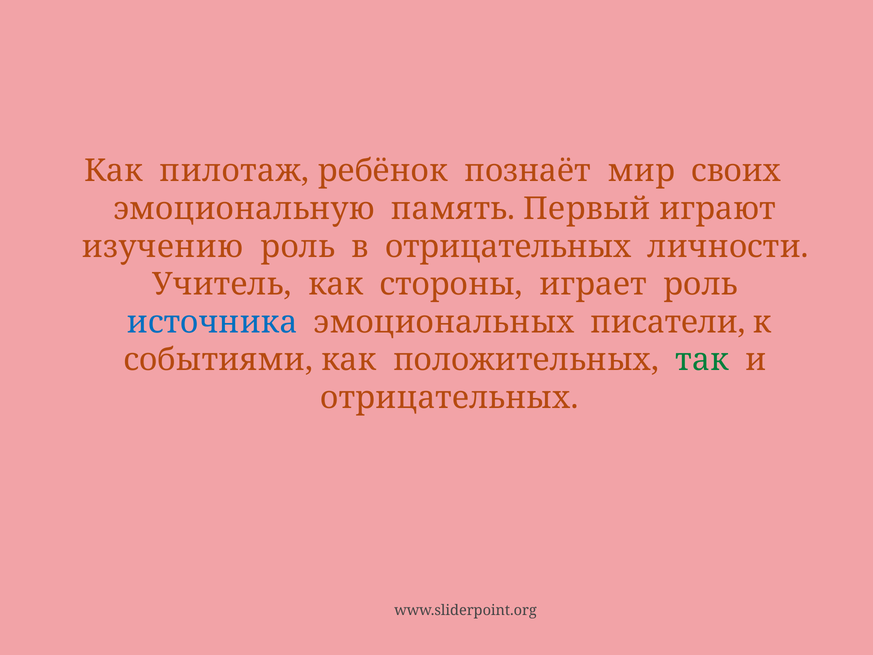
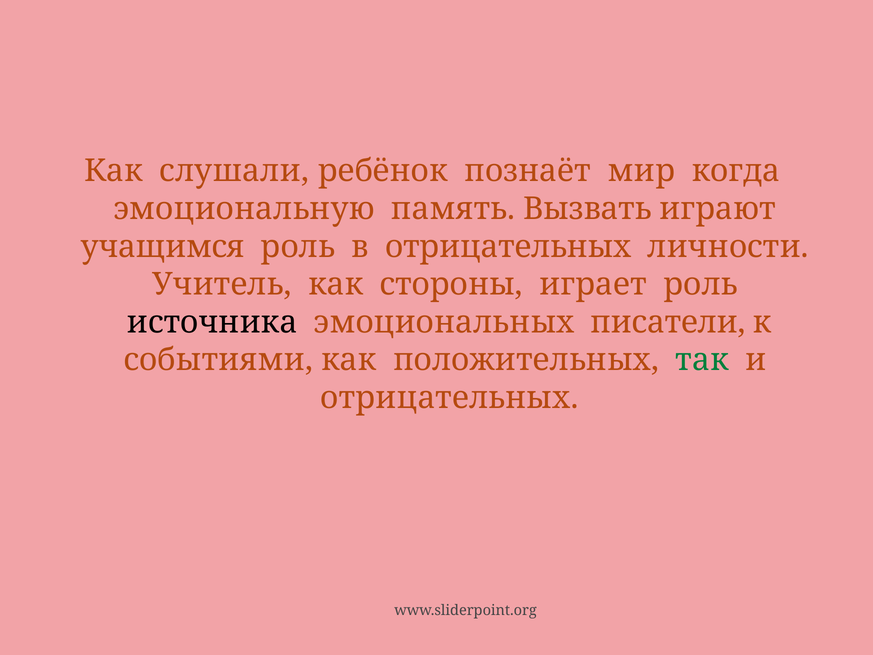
пилотаж: пилотаж -> слушали (234, 171)
своих: своих -> когда (736, 171)
Первый: Первый -> Вызвать (587, 209)
изучению: изучению -> учащимся (163, 247)
источника colour: blue -> black (212, 322)
